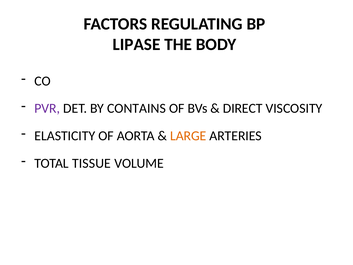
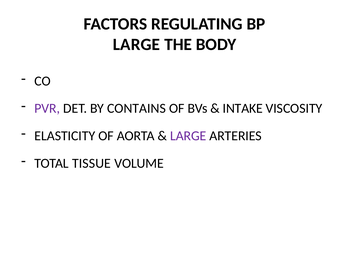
LIPASE: LIPASE -> LARGE (136, 44)
DIRECT: DIRECT -> INTAKE (243, 108)
LARGE colour: orange -> purple (188, 136)
